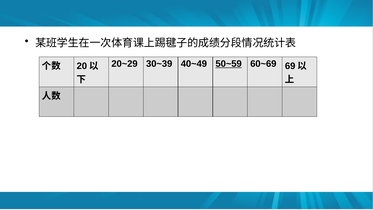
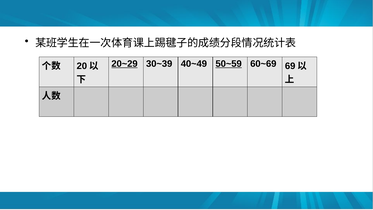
20~29 underline: none -> present (124, 64)
